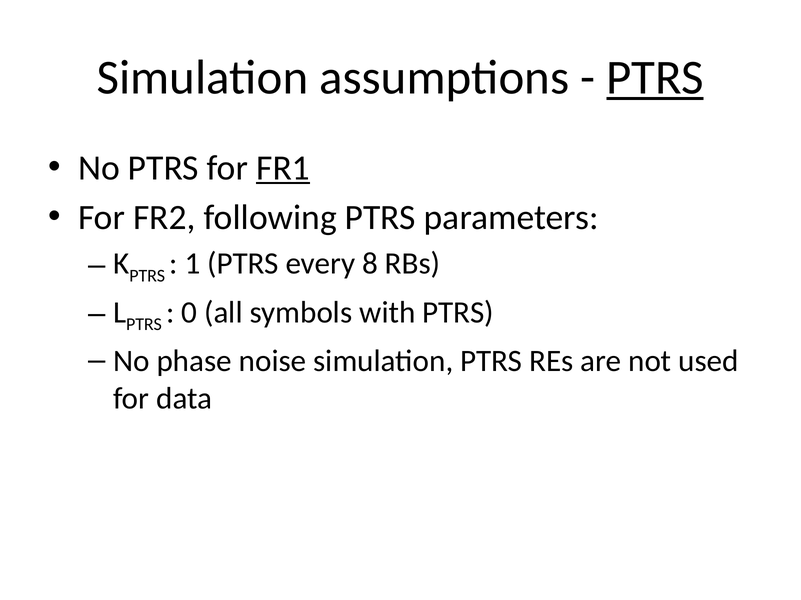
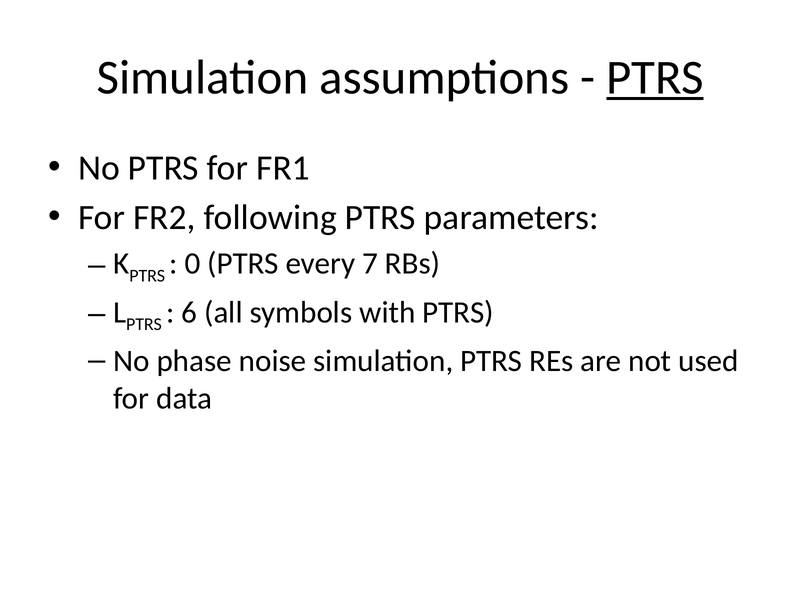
FR1 underline: present -> none (283, 168)
1: 1 -> 0 (192, 264)
8: 8 -> 7 (370, 264)
0: 0 -> 6 (189, 313)
